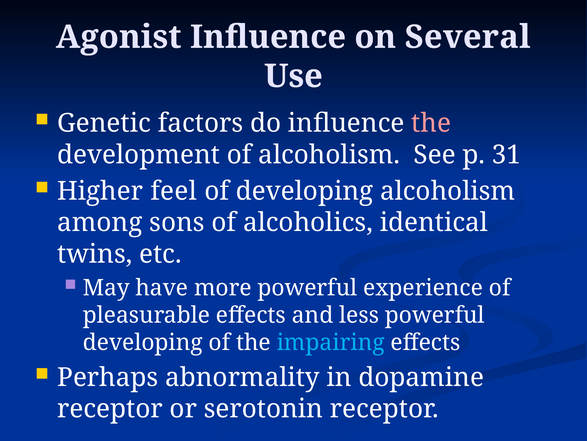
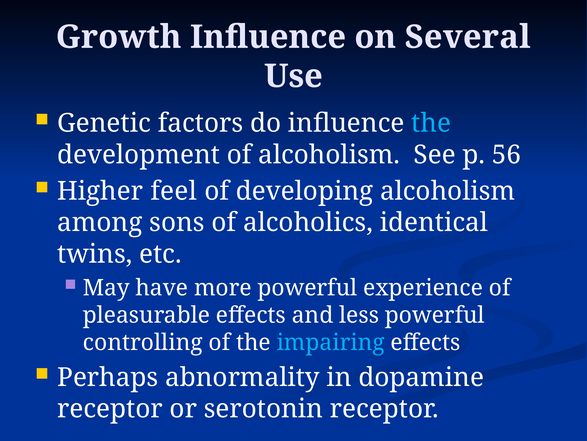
Agonist: Agonist -> Growth (119, 37)
the colour: pink -> light blue (431, 123)
31: 31 -> 56 (506, 154)
developing: developing -> controlling (143, 342)
